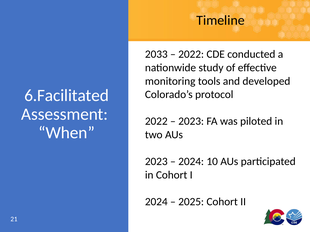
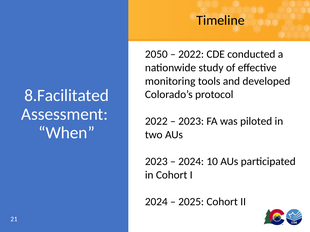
2033: 2033 -> 2050 (156, 54)
6.Facilitated: 6.Facilitated -> 8.Facilitated (67, 96)
